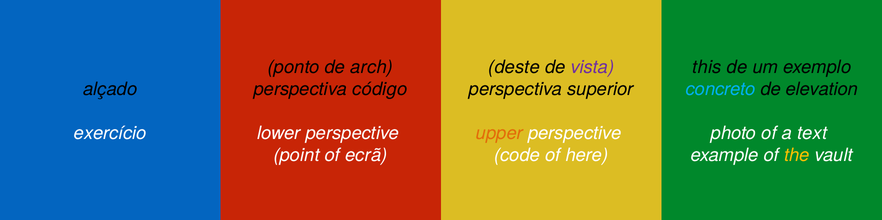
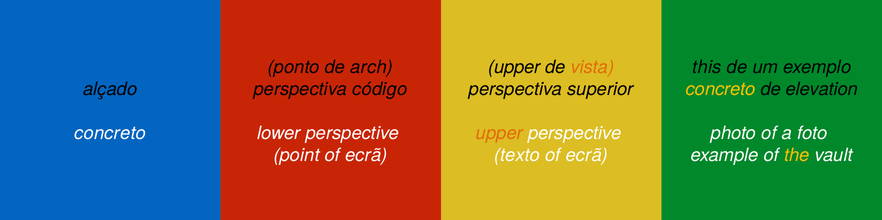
deste: deste -> upper (514, 67)
vista colour: purple -> orange (592, 67)
concreto colour: light blue -> yellow (721, 89)
exercício: exercício -> concreto (110, 134)
text: text -> foto (812, 134)
code: code -> texto (517, 156)
here: here -> ecrã (587, 156)
